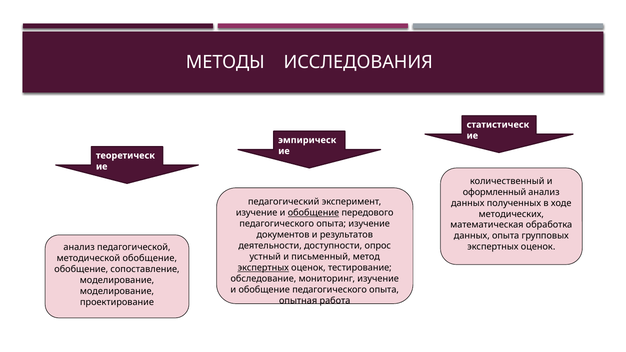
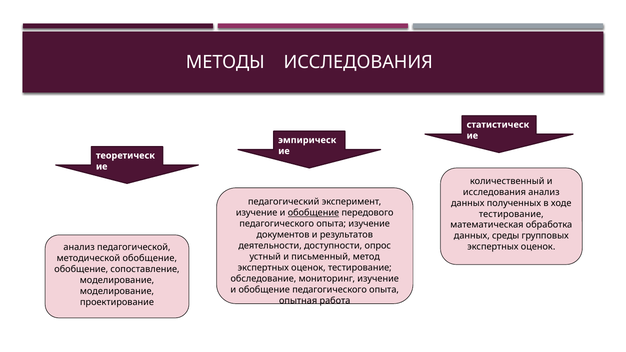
оформленный: оформленный -> исследования (494, 192)
методических: методических -> тестирование (511, 214)
данных опыта: опыта -> среды (506, 236)
экспертных underline: present -> none (263, 268)
